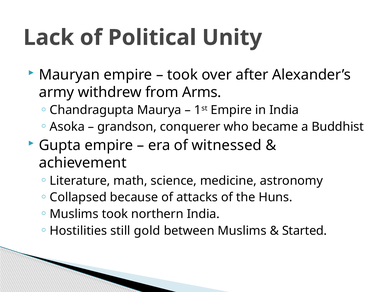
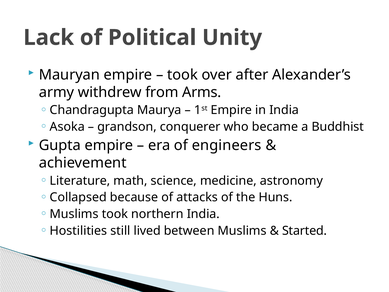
witnessed: witnessed -> engineers (227, 145)
gold: gold -> lived (147, 230)
